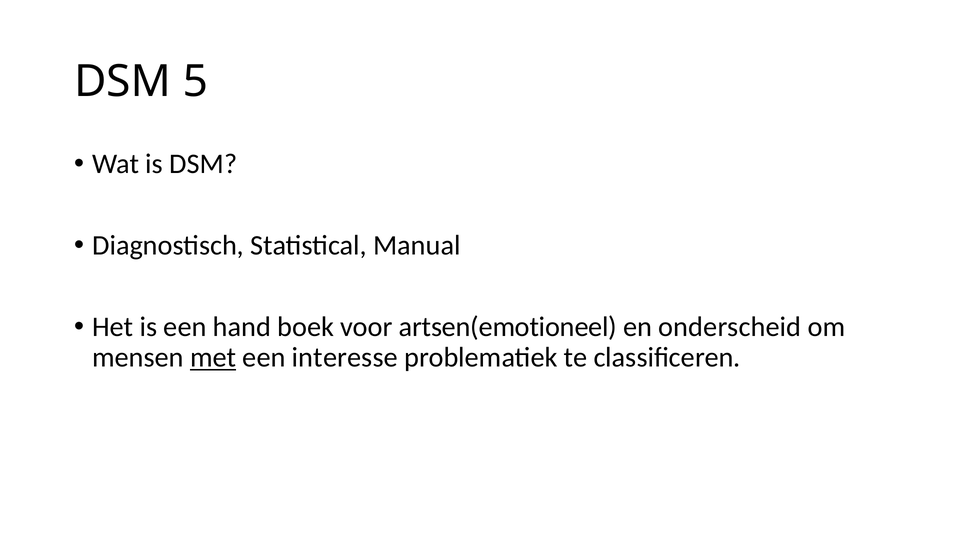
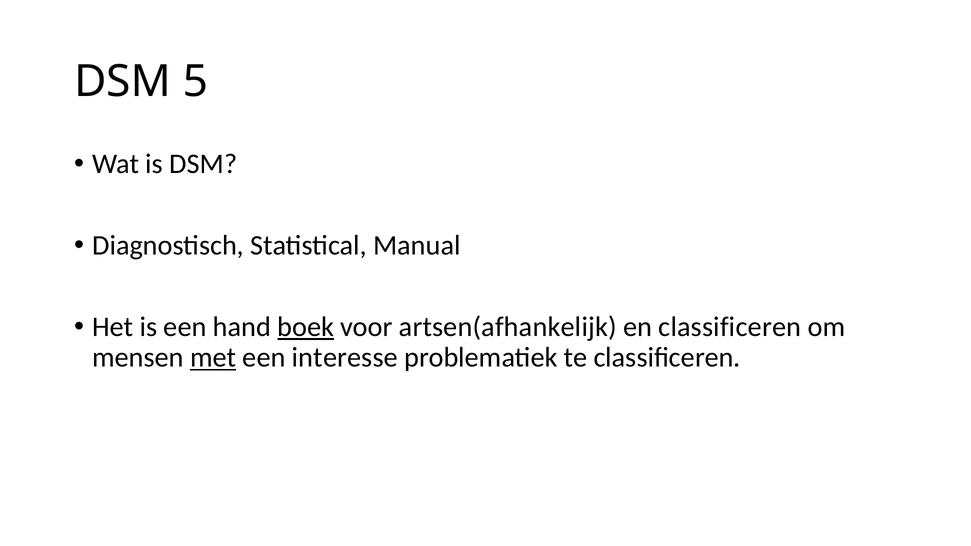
boek underline: none -> present (306, 327)
artsen(emotioneel: artsen(emotioneel -> artsen(afhankelijk (508, 327)
en onderscheid: onderscheid -> classificeren (730, 327)
